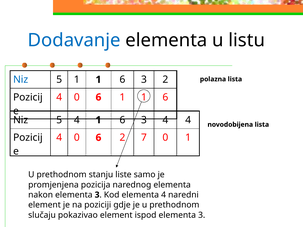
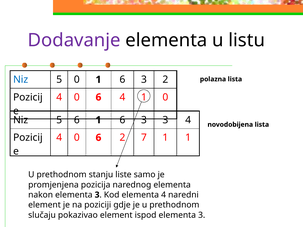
Dodavanje colour: blue -> purple (74, 40)
5 1: 1 -> 0 (77, 80)
6 1: 1 -> 4 (122, 97)
6: 6 -> 0 (165, 97)
5 4: 4 -> 6 (77, 120)
3 4: 4 -> 3 (165, 120)
7 0: 0 -> 1 (165, 138)
